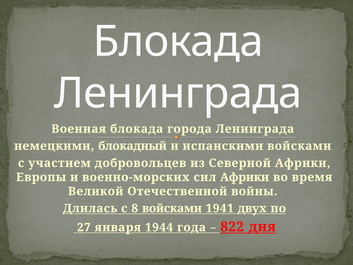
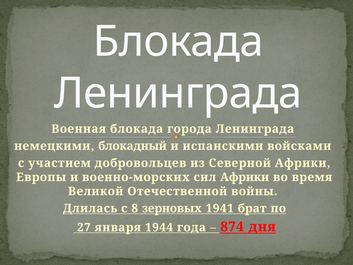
8 войсками: войсками -> зерновых (172, 208)
двух: двух -> брат (252, 208)
822: 822 -> 874 (232, 227)
